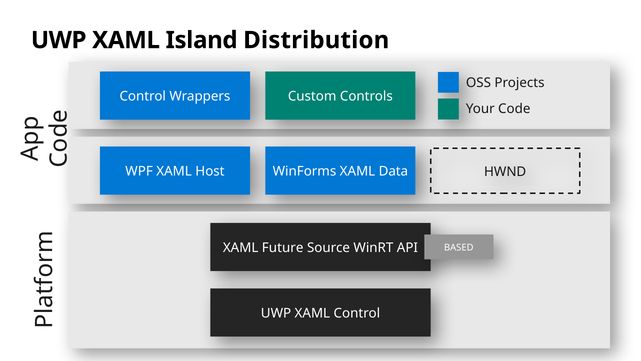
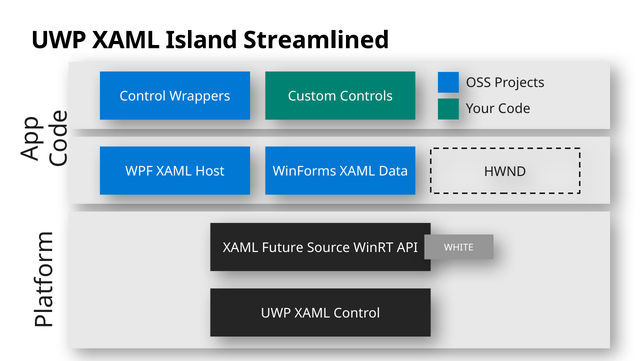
Distribution: Distribution -> Streamlined (316, 40)
BASED: BASED -> WHITE (459, 247)
